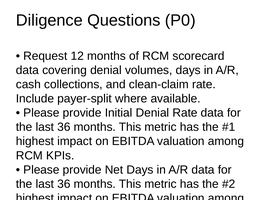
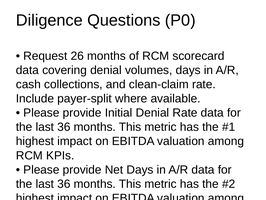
12: 12 -> 26 (77, 56)
